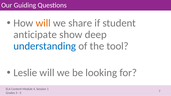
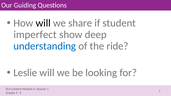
will colour: orange -> black (43, 23)
anticipate: anticipate -> imperfect (35, 35)
tool: tool -> ride (118, 46)
